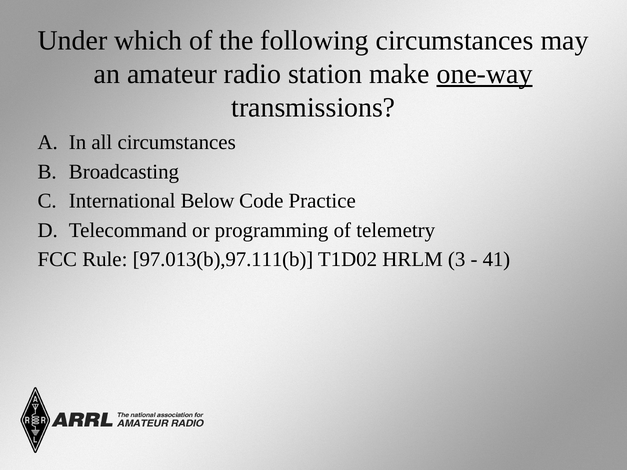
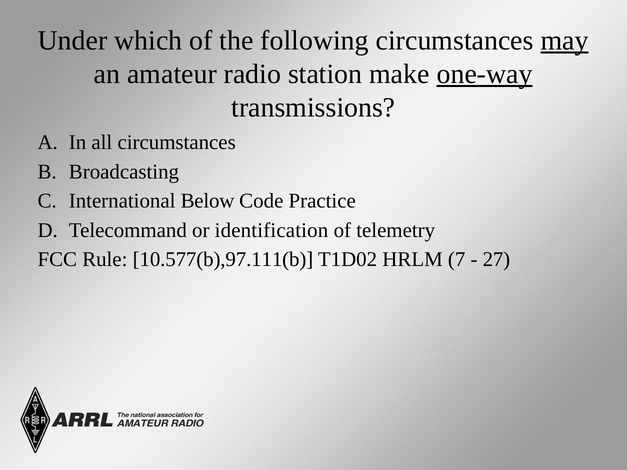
may underline: none -> present (565, 41)
programming: programming -> identification (271, 230)
97.013(b),97.111(b: 97.013(b),97.111(b -> 10.577(b),97.111(b (223, 260)
3: 3 -> 7 (457, 260)
41: 41 -> 27 (496, 260)
